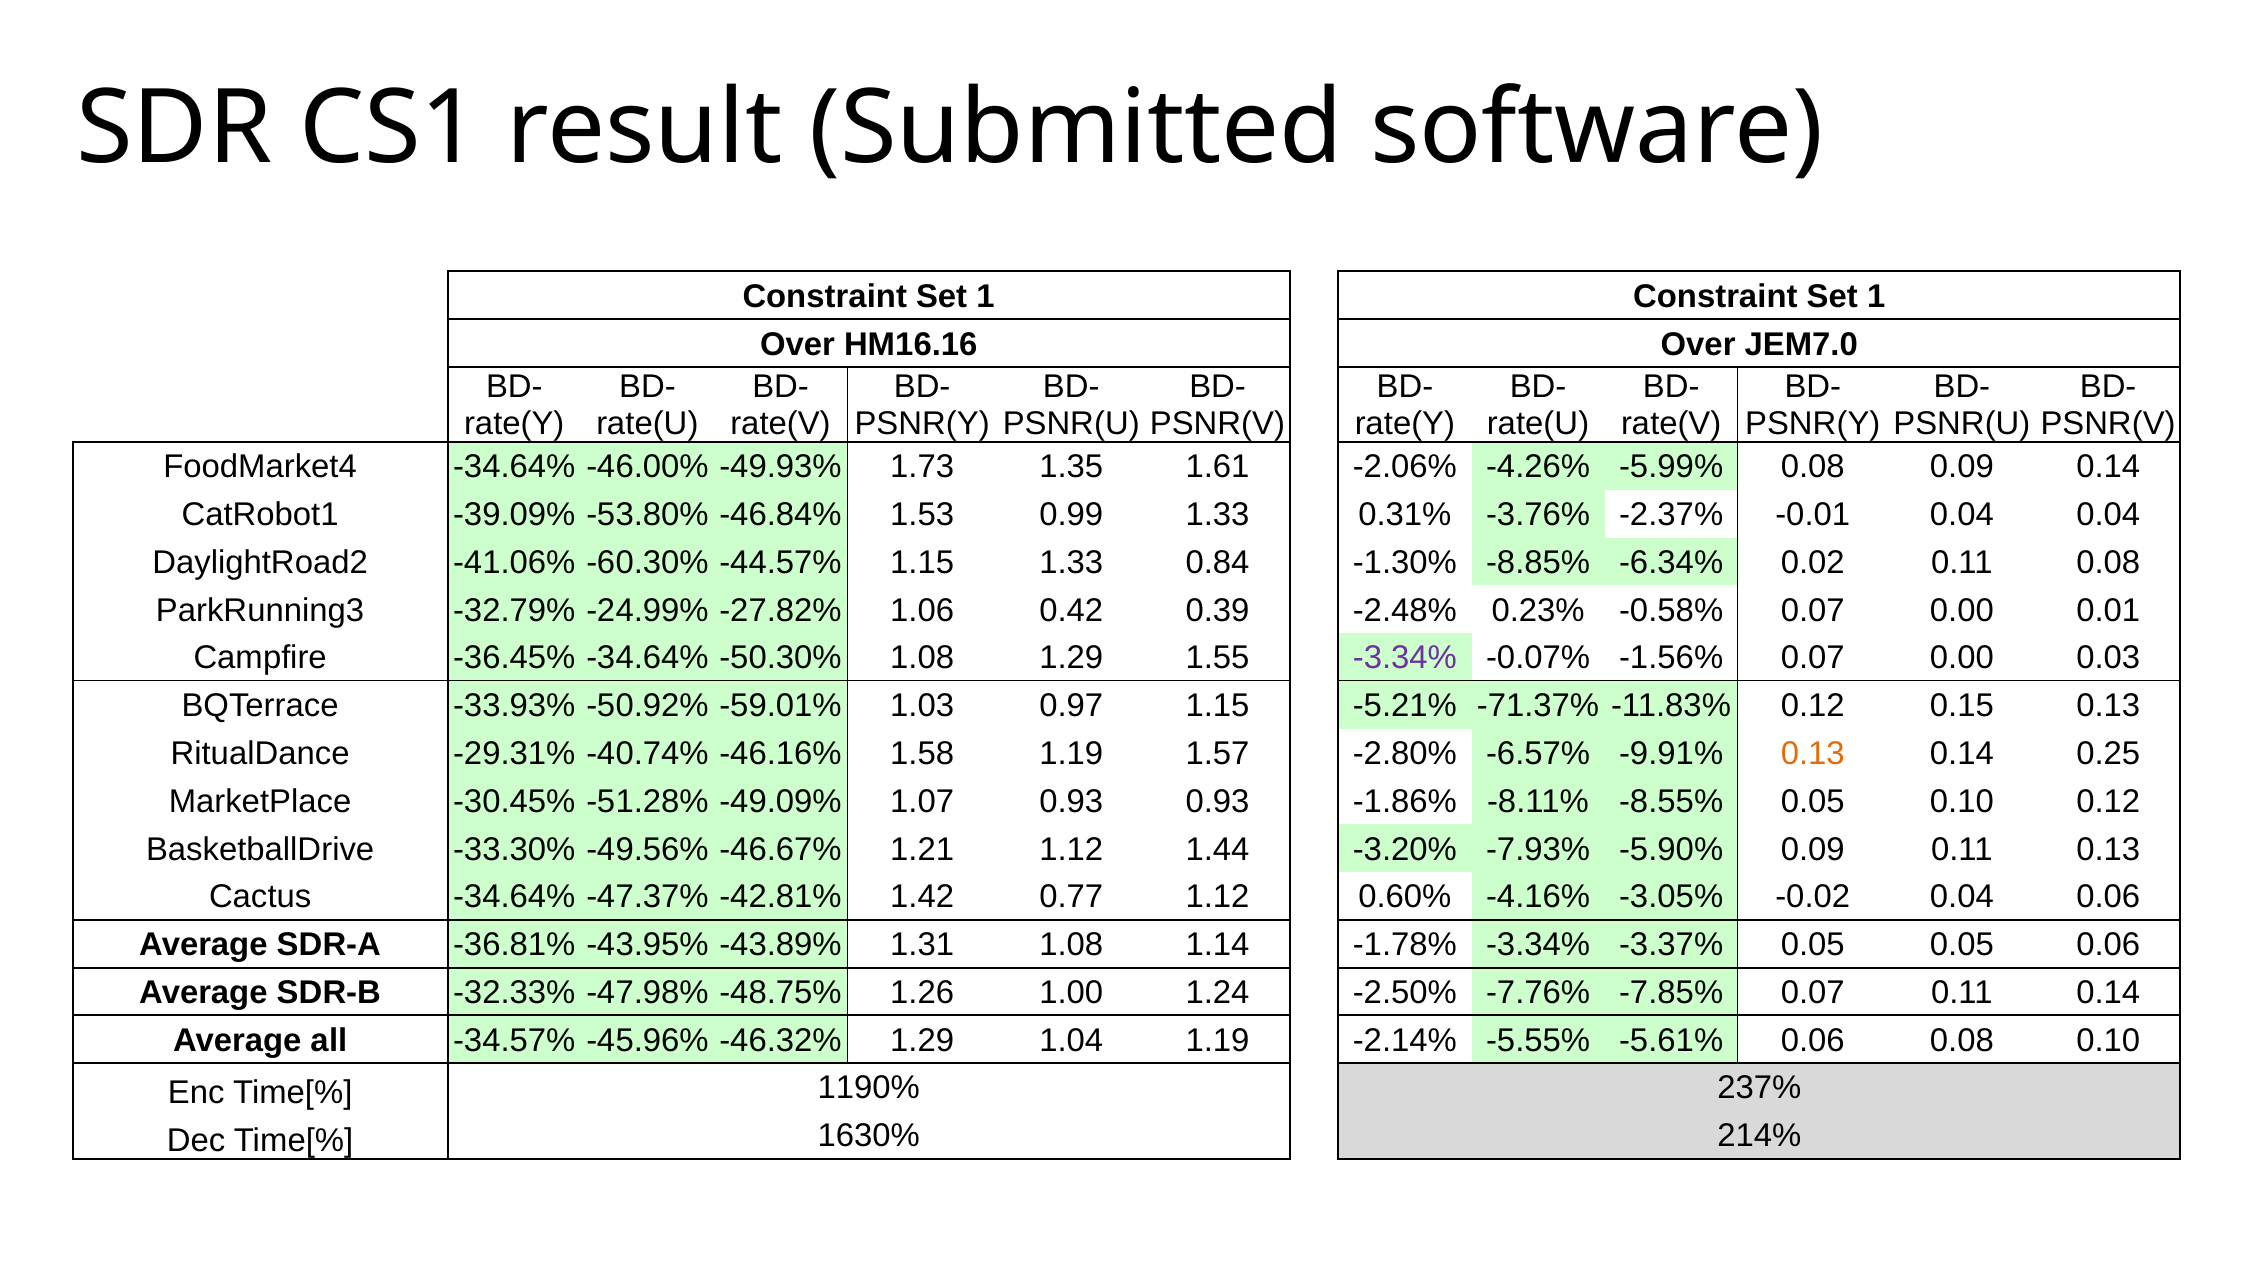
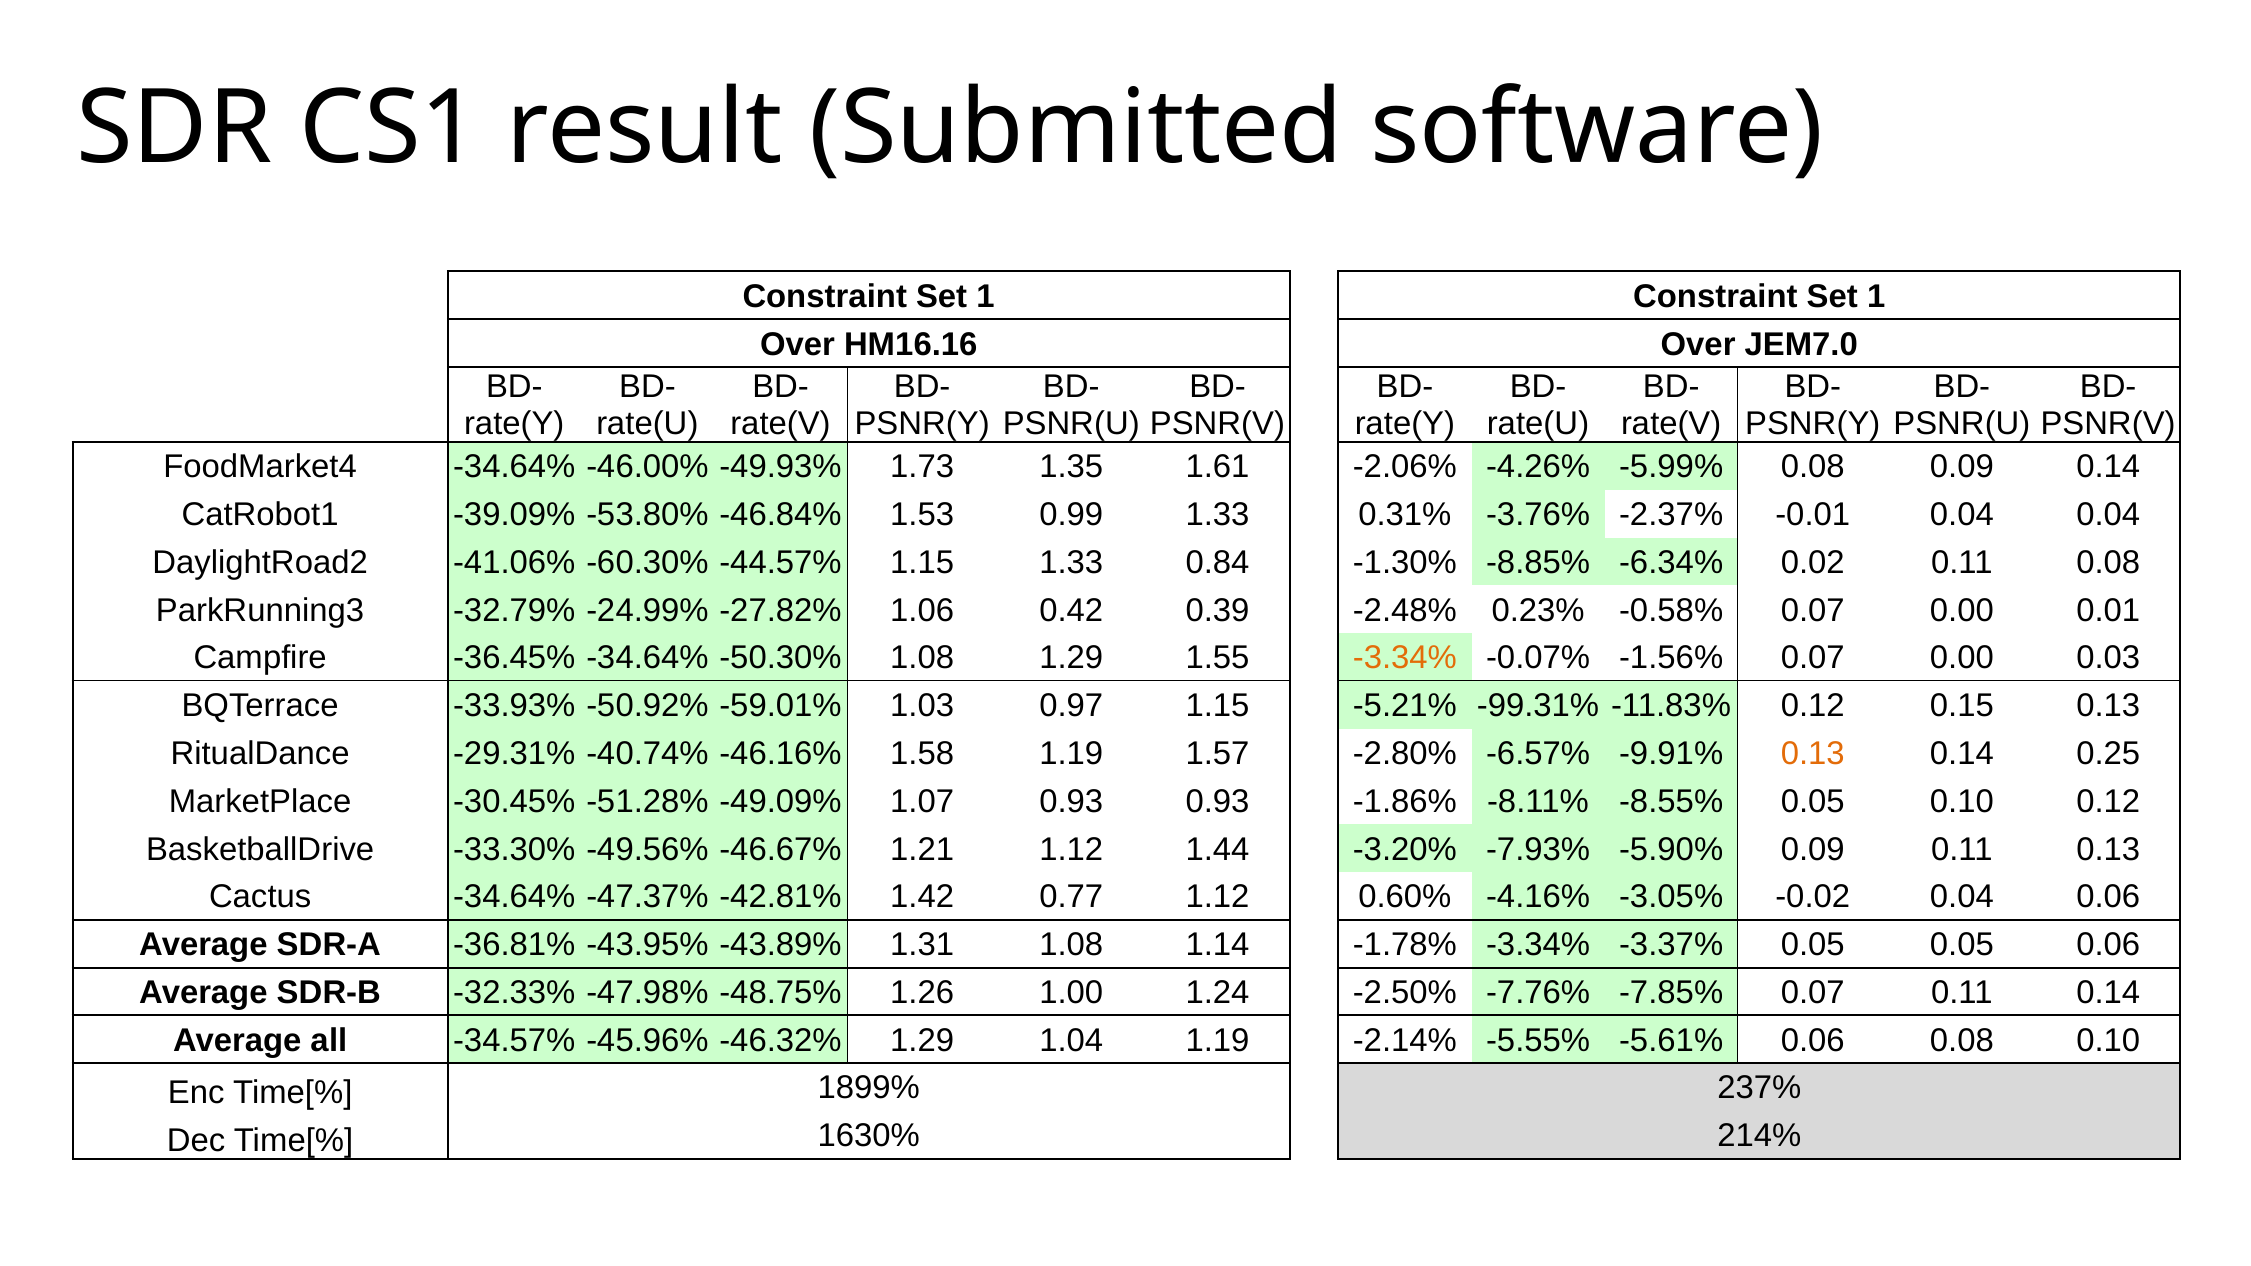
-3.34% colour: purple -> orange (1405, 658)
-71.37%: -71.37% -> -99.31% (1538, 706)
1190%: 1190% -> 1899% (869, 1088)
